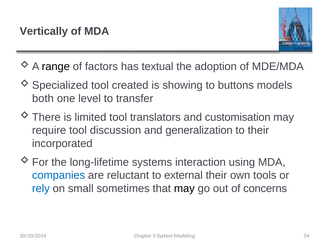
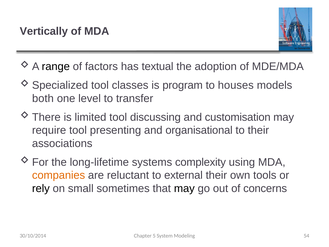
created: created -> classes (130, 85)
showing: showing -> program (183, 85)
buttons: buttons -> houses (236, 85)
translators: translators -> discussing (155, 117)
discussion: discussion -> presenting (116, 130)
generalization: generalization -> organisational (199, 130)
incorporated: incorporated -> associations (62, 143)
interaction: interaction -> complexity (201, 162)
companies colour: blue -> orange (59, 175)
rely colour: blue -> black (41, 188)
